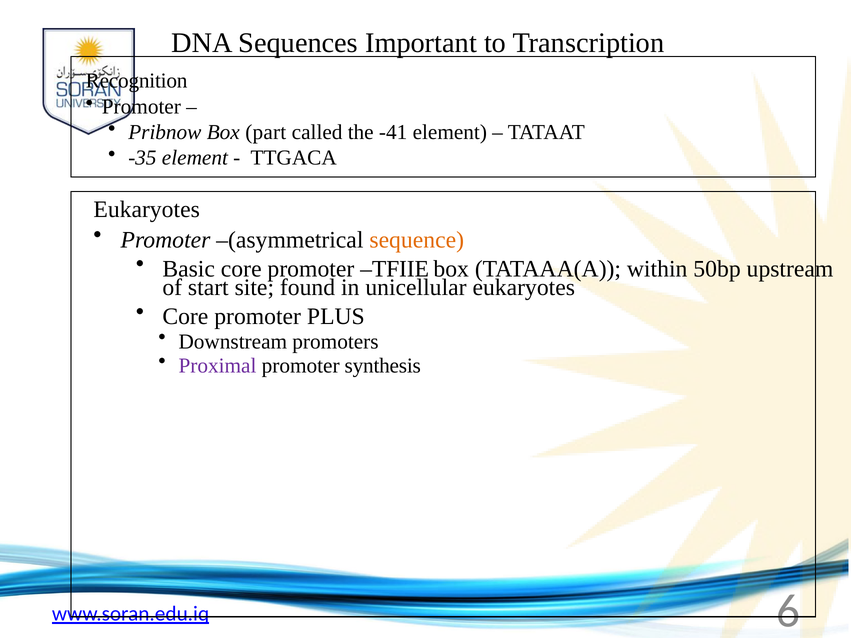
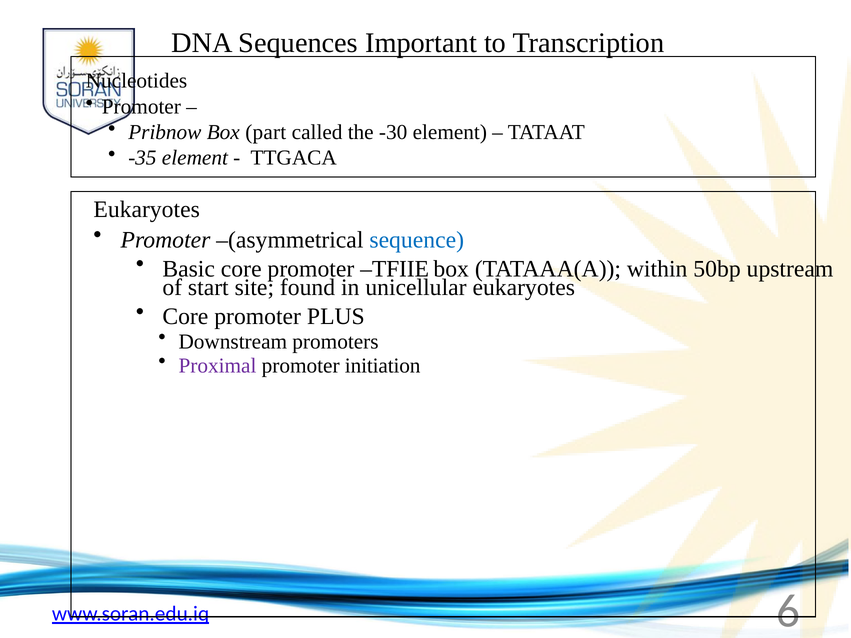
Recognition: Recognition -> Nucleotides (136, 81)
-41: -41 -> -30 (393, 132)
sequence colour: orange -> blue (417, 240)
synthesis: synthesis -> initiation (383, 366)
